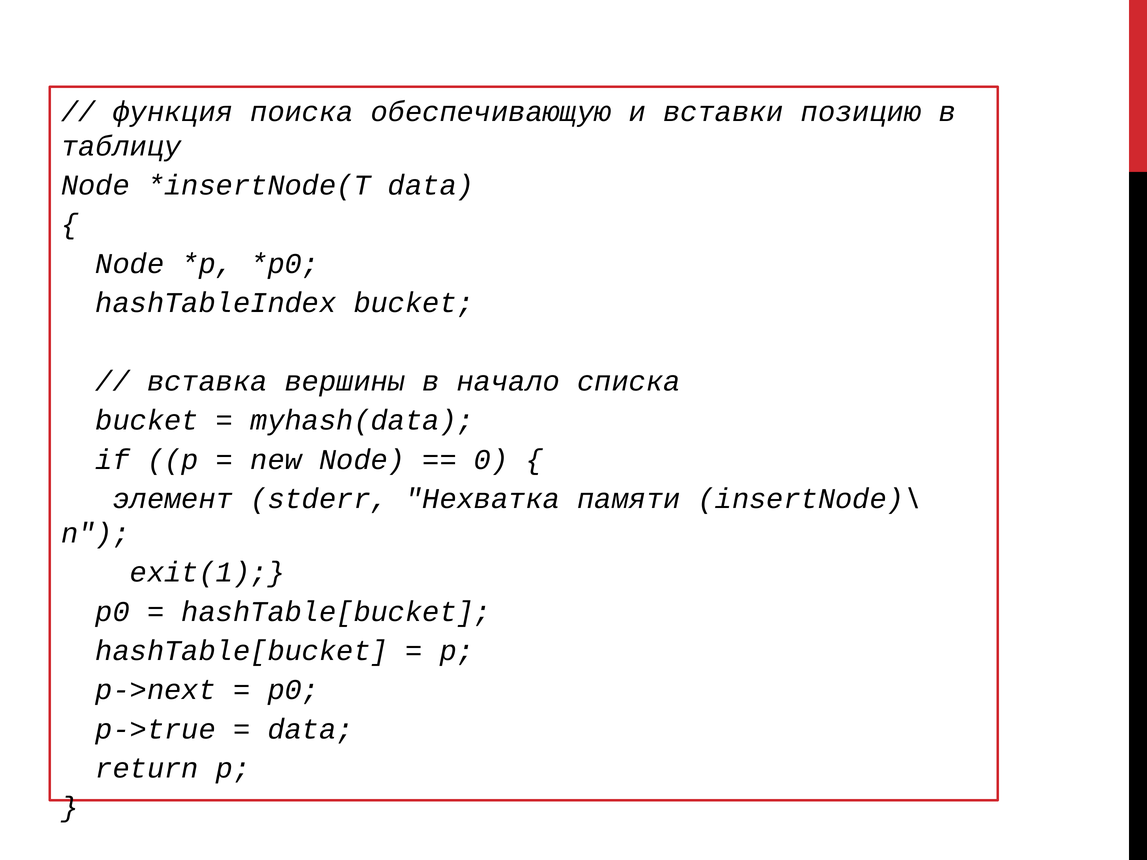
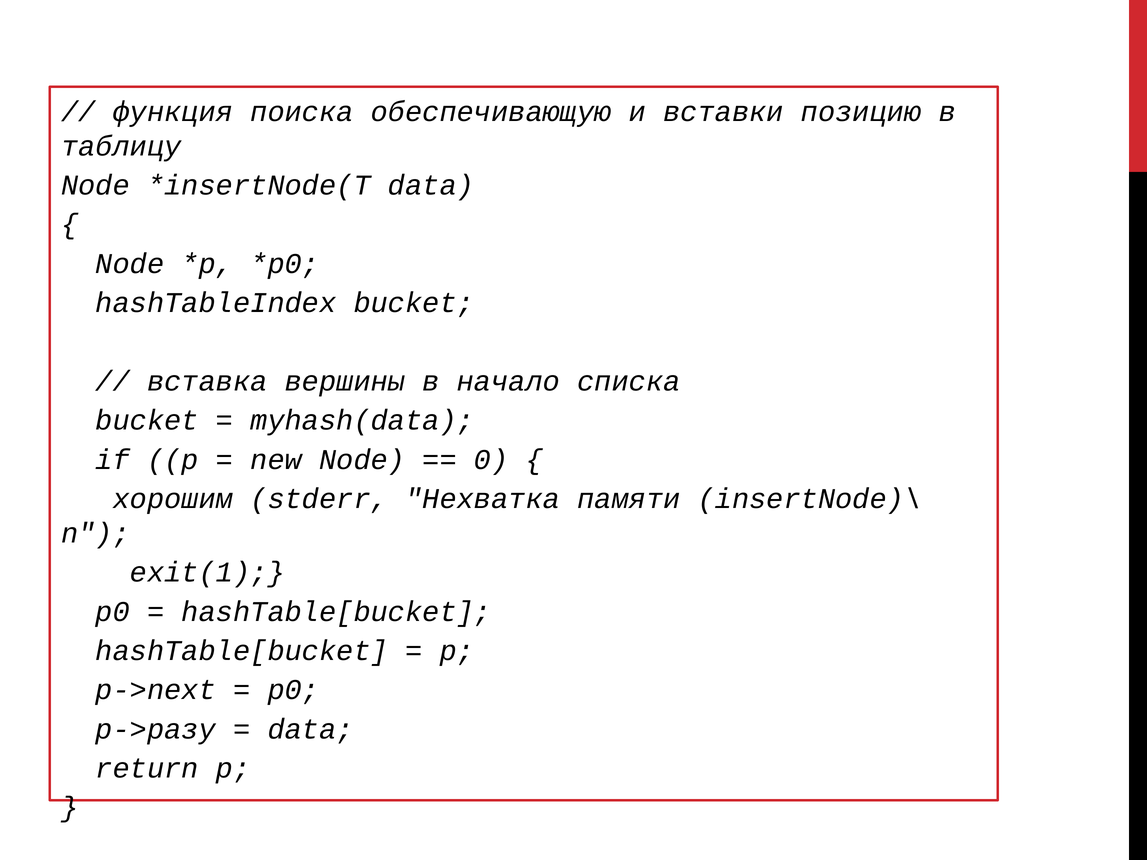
элемент: элемент -> хорошим (173, 499)
p->true: p->true -> p->разу (156, 729)
